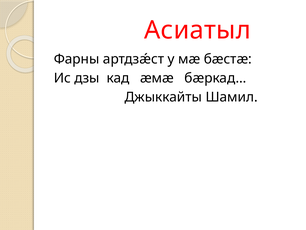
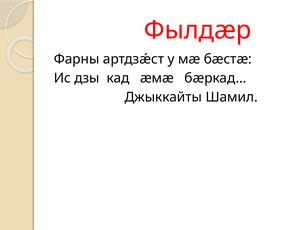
Асиатыл: Асиатыл -> Фылдæр (198, 30)
